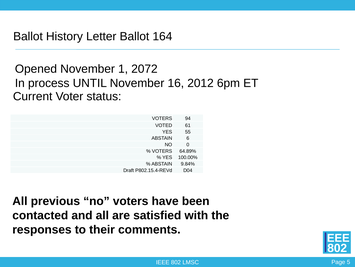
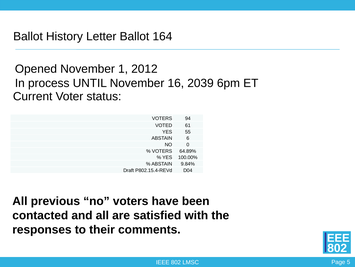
2072: 2072 -> 2012 (144, 69)
2012: 2012 -> 2039 (200, 83)
